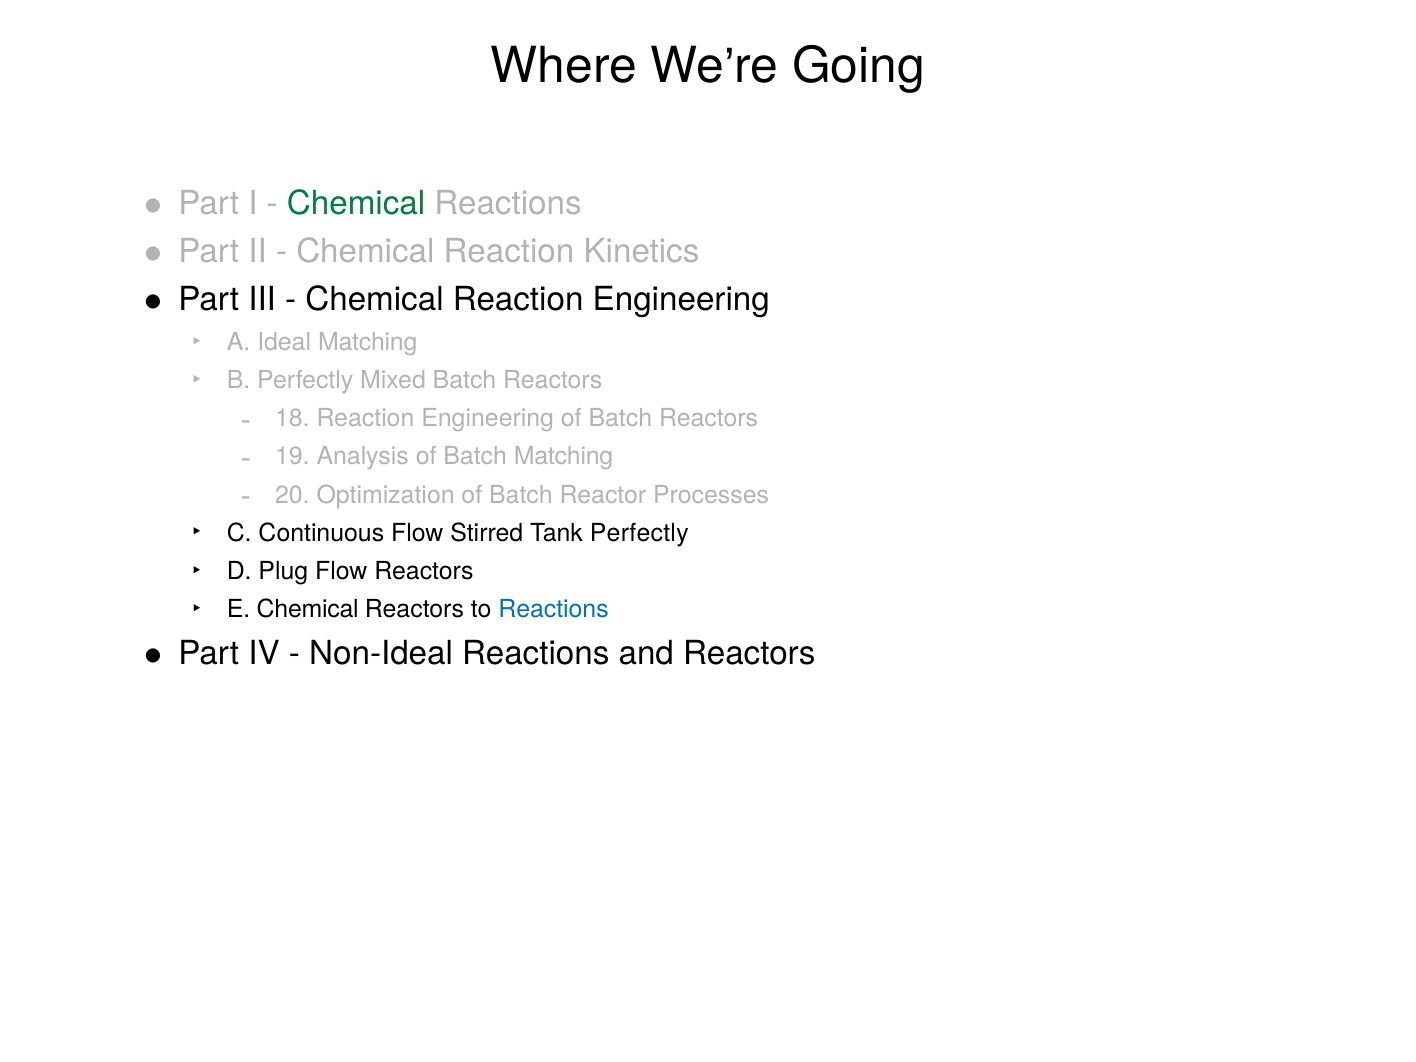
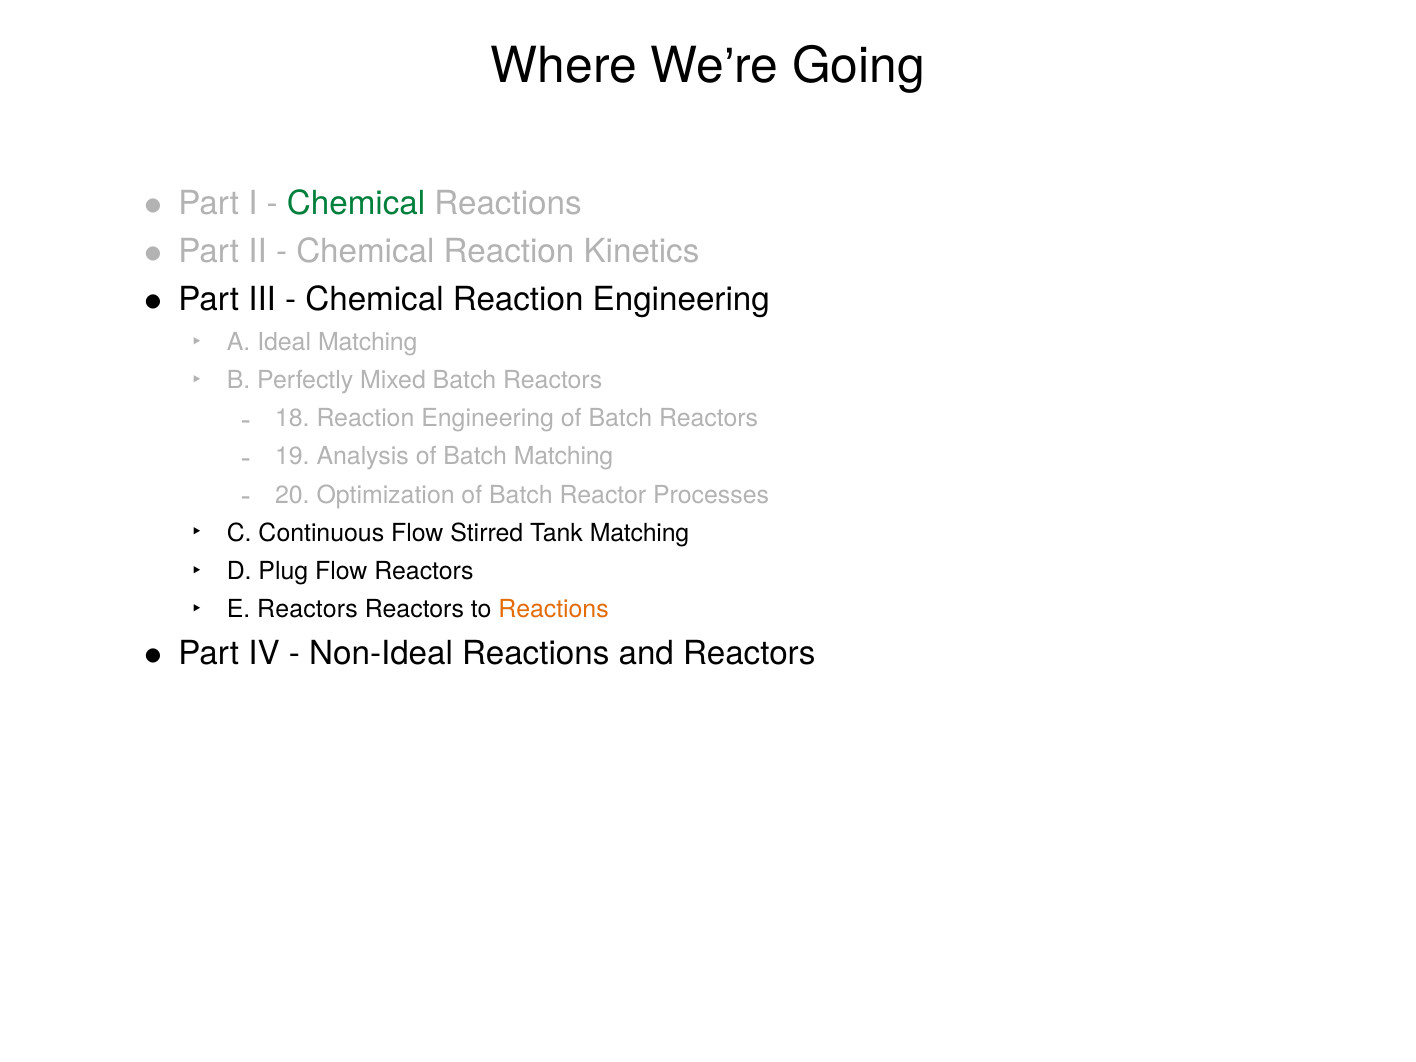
Tank Perfectly: Perfectly -> Matching (640, 533)
E Chemical: Chemical -> Reactors (308, 609)
Reactions colour: blue -> orange (554, 609)
